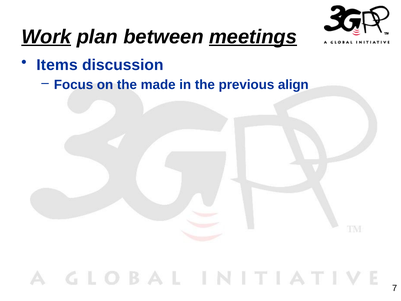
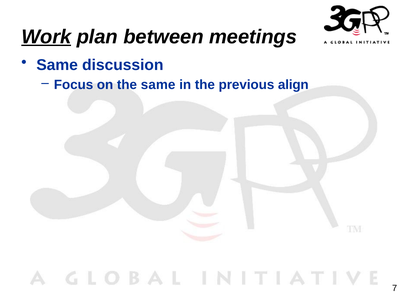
meetings underline: present -> none (253, 37)
Items: Items -> Same (57, 65)
the made: made -> same (158, 85)
